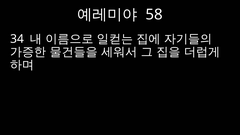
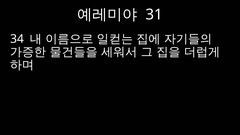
58: 58 -> 31 (154, 14)
